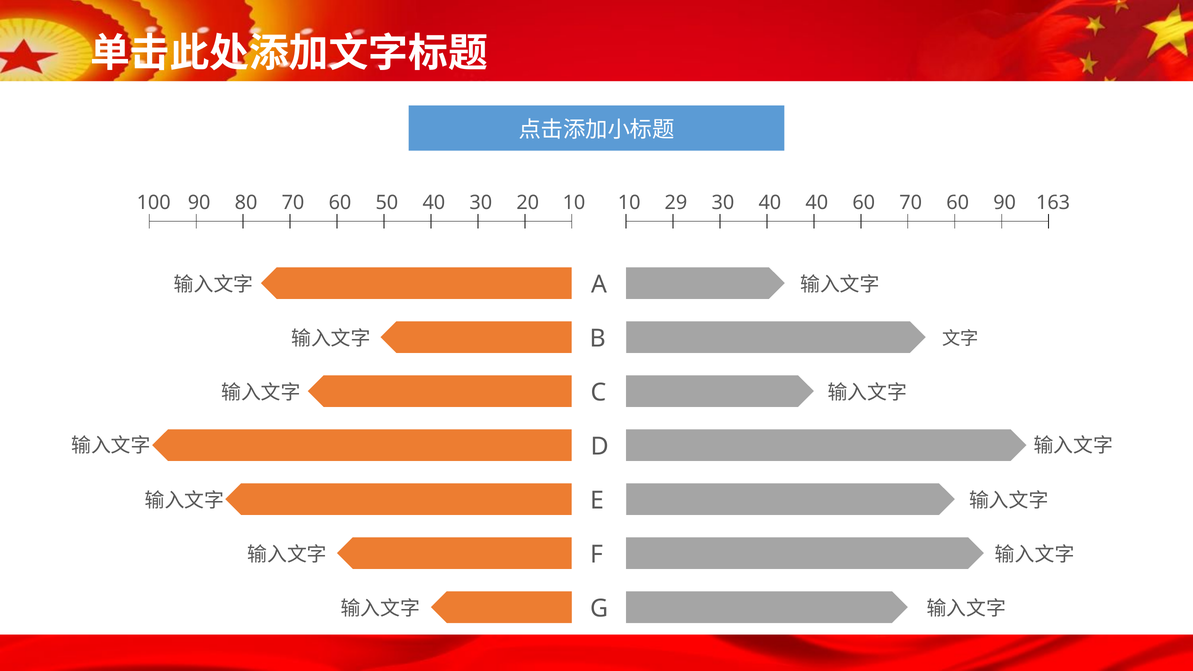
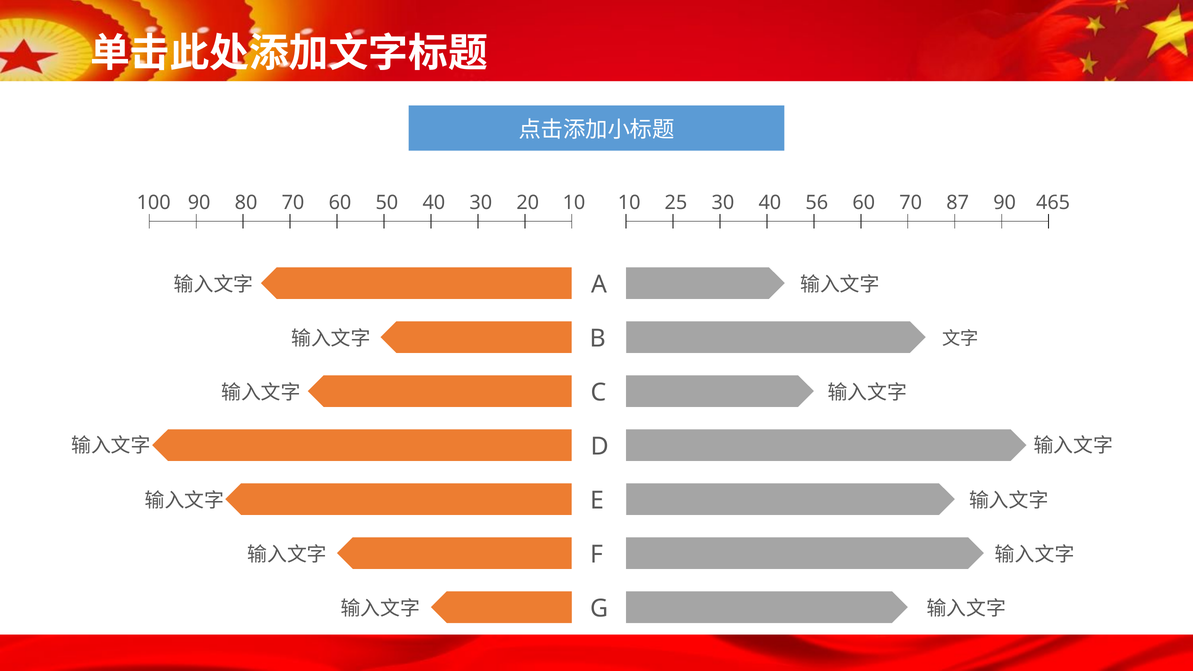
29: 29 -> 25 (676, 203)
40 40: 40 -> 56 (817, 203)
70 60: 60 -> 87 (958, 203)
163: 163 -> 465 (1053, 203)
